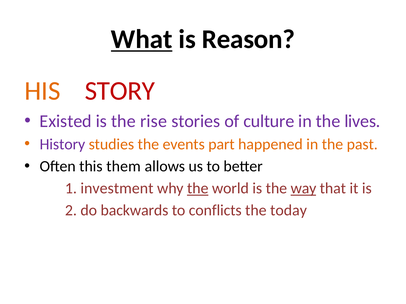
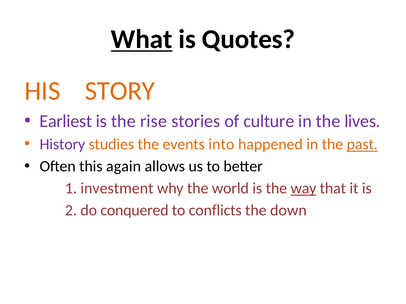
Reason: Reason -> Quotes (248, 39)
STORY colour: red -> orange (120, 91)
Existed: Existed -> Earliest (66, 121)
part: part -> into (221, 145)
past underline: none -> present (362, 145)
them: them -> again (124, 167)
the underline: present -> none (198, 189)
backwards: backwards -> conquered (135, 211)
today: today -> down (288, 211)
